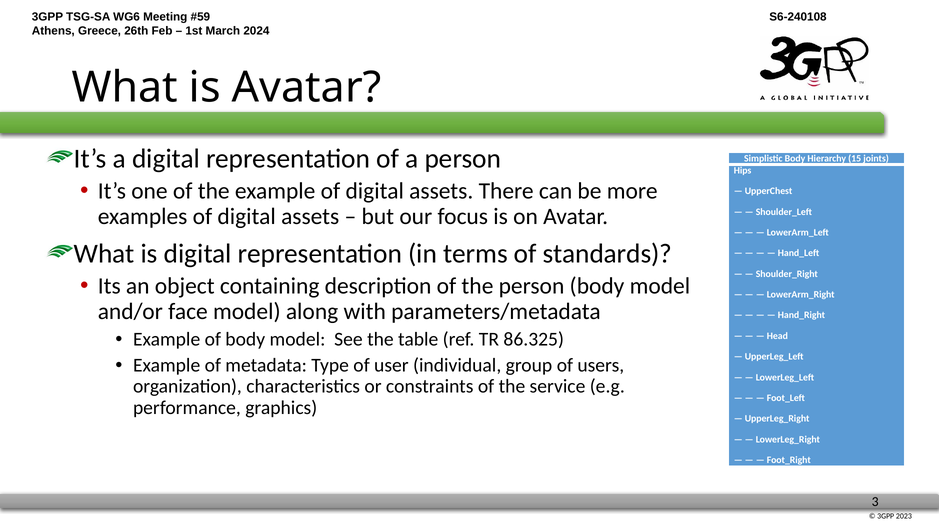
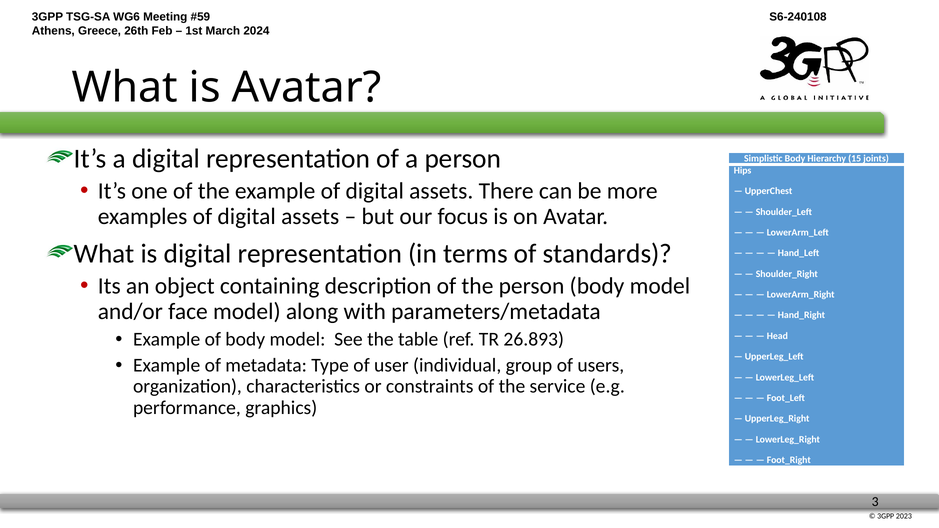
86.325: 86.325 -> 26.893 (534, 340)
